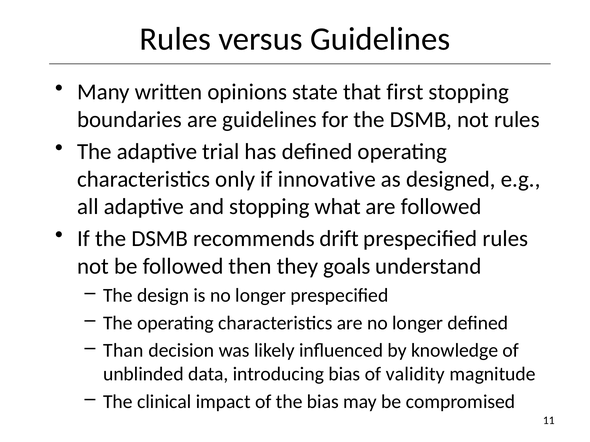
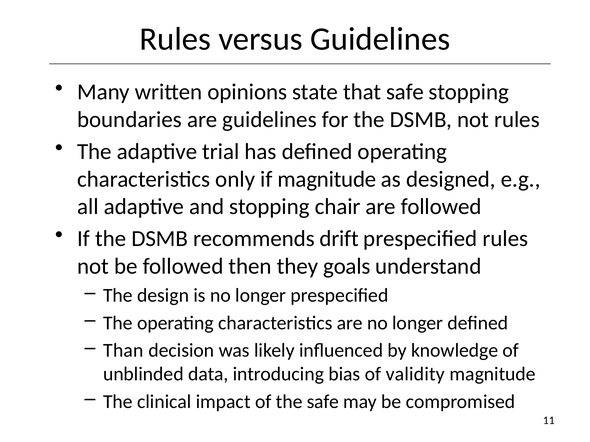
that first: first -> safe (405, 92)
if innovative: innovative -> magnitude (327, 179)
what: what -> chair (338, 207)
the bias: bias -> safe (323, 402)
